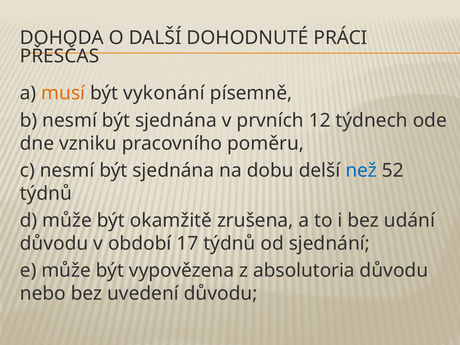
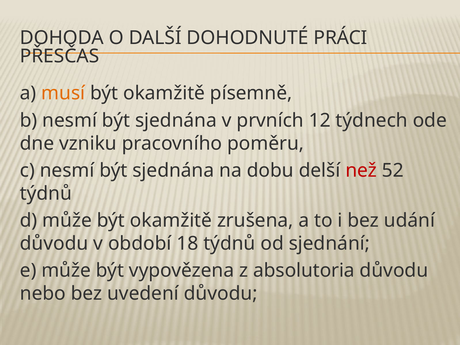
vykonání: vykonání -> okamžitě (164, 93)
než colour: blue -> red (361, 170)
17: 17 -> 18 (187, 244)
